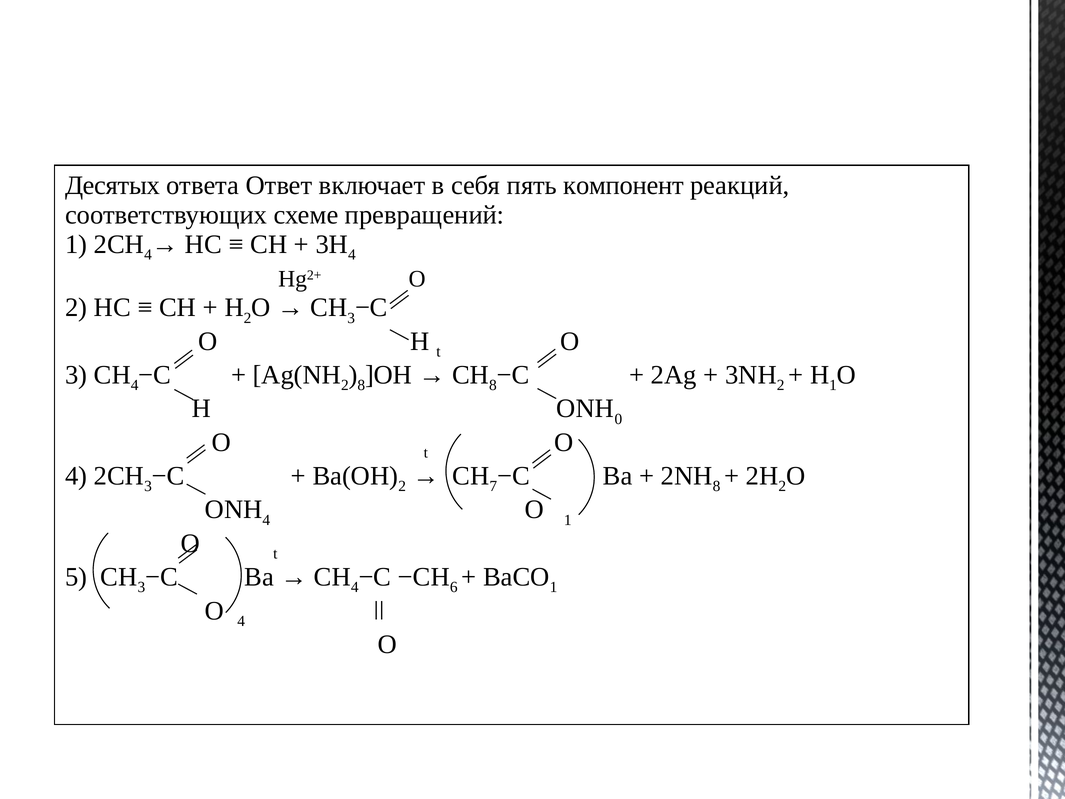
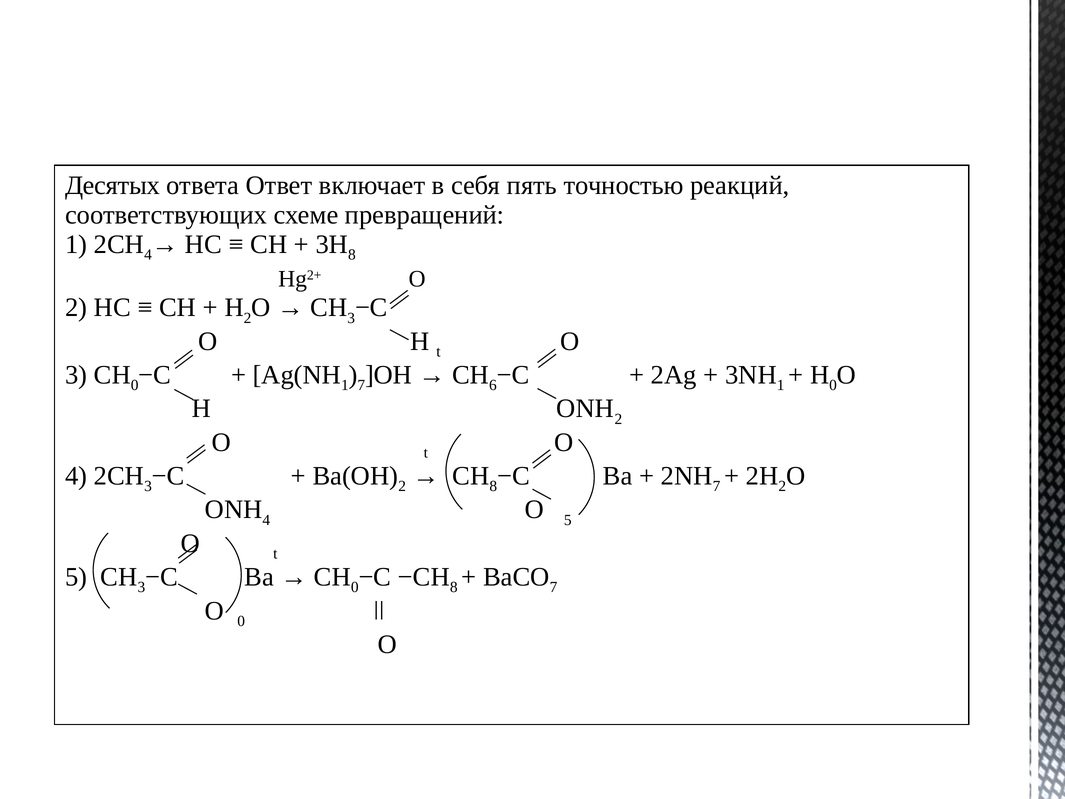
компонент: компонент -> точностью (624, 185)
4: 4 -> 8 (352, 255)
3 CH 4: 4 -> 0 (135, 385)
2: 2 -> 1 (345, 385)
8: 8 -> 7 (361, 385)
CH 8: 8 -> 6 (493, 385)
2: 2 -> 1 (781, 385)
H 1: 1 -> 0 (833, 385)
0: 0 -> 2 (618, 419)
CH 7: 7 -> 8 (493, 486)
8: 8 -> 7 (717, 486)
O 1: 1 -> 5 (568, 520)
4: 4 -> 0 (355, 587)
6: 6 -> 8 (454, 587)
1: 1 -> 7 (554, 587)
4: 4 -> 0 (241, 621)
